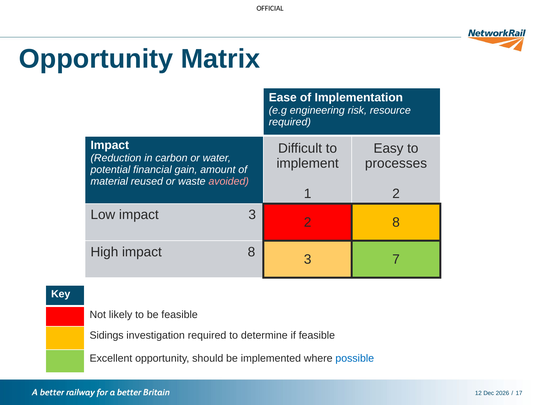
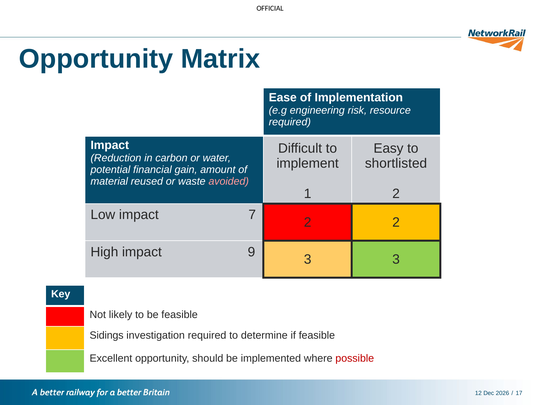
processes: processes -> shortlisted (396, 163)
impact 3: 3 -> 7 (252, 215)
2 8: 8 -> 2 (396, 222)
impact 8: 8 -> 9 (251, 252)
3 7: 7 -> 3 (396, 259)
possible colour: blue -> red (355, 358)
